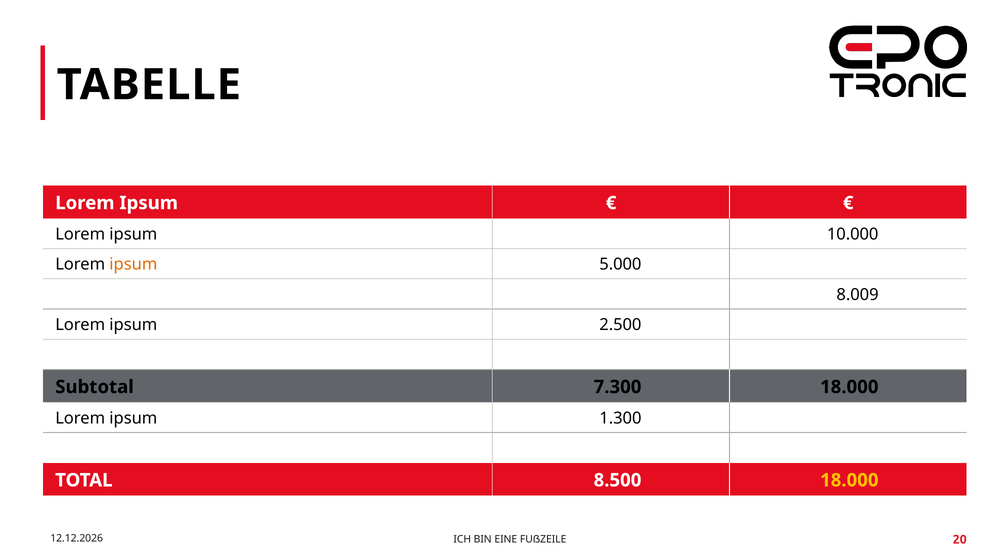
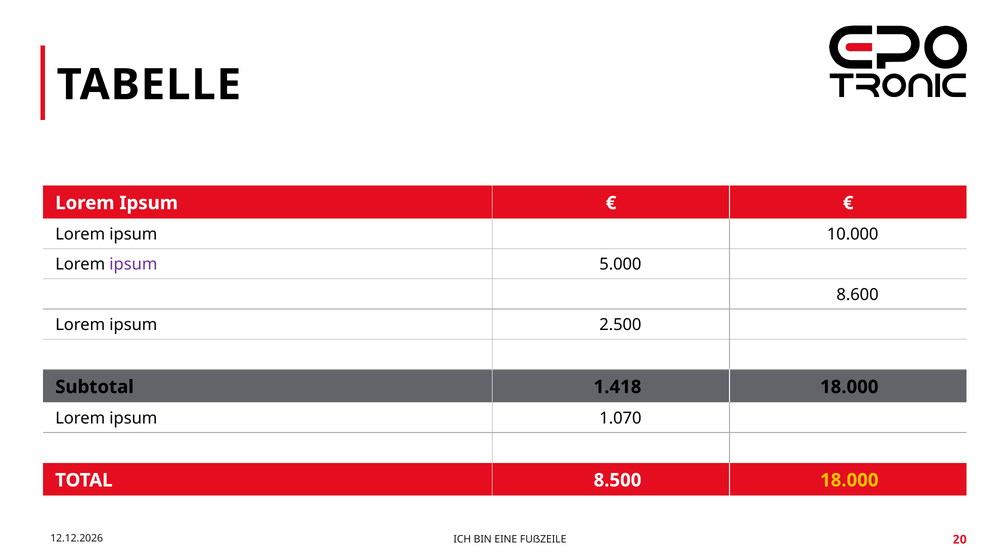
ipsum colour: orange -> purple (133, 265)
8.009: 8.009 -> 8.600 (858, 295)
7.300: 7.300 -> 1.418 (618, 387)
1.300: 1.300 -> 1.070 (620, 418)
